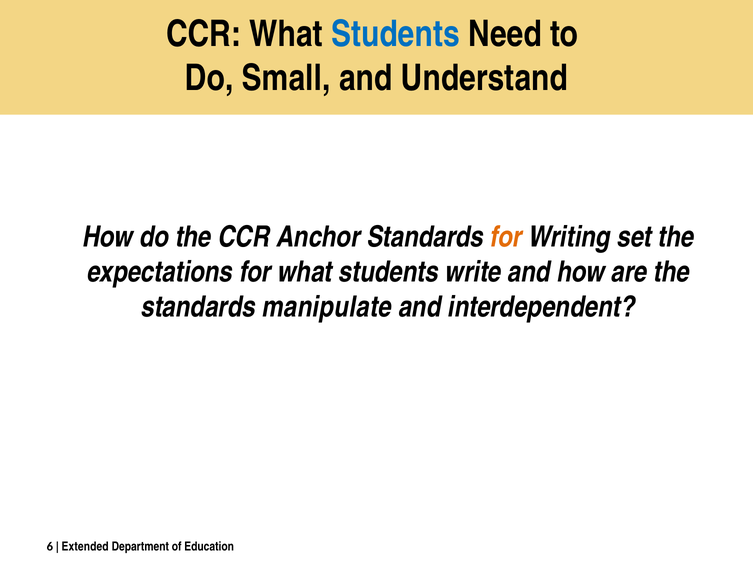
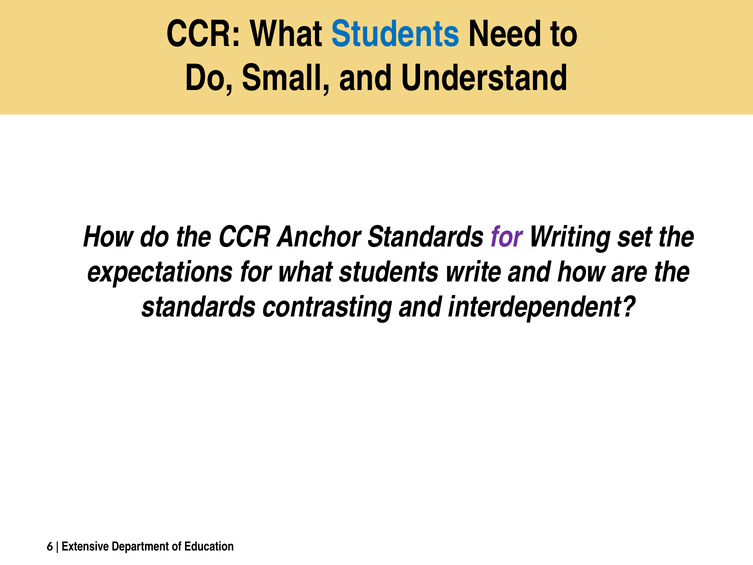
for colour: orange -> purple (506, 237)
manipulate: manipulate -> contrasting (327, 307)
Extended: Extended -> Extensive (85, 546)
